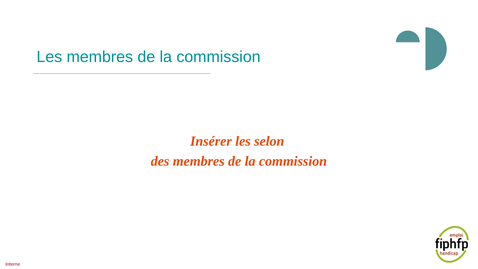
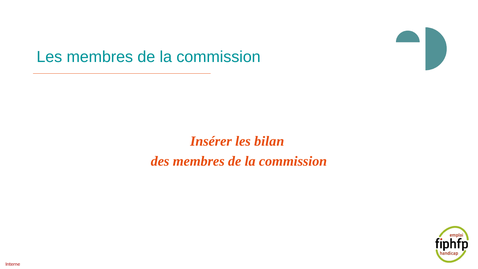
selon: selon -> bilan (269, 141)
